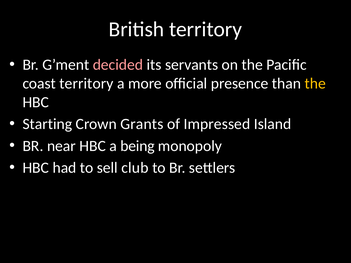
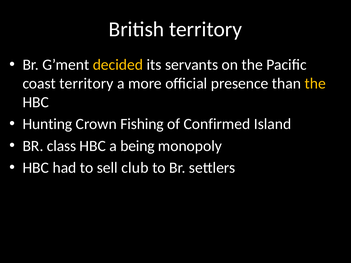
decided colour: pink -> yellow (118, 65)
Starting: Starting -> Hunting (47, 124)
Grants: Grants -> Fishing (142, 124)
Impressed: Impressed -> Confirmed (217, 124)
near: near -> class (62, 146)
